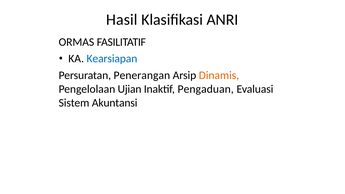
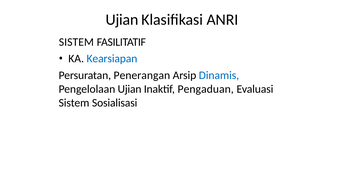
Hasil: Hasil -> Ujian (122, 20)
ORMAS: ORMAS -> SISTEM (76, 42)
Dinamis colour: orange -> blue (219, 75)
Akuntansi: Akuntansi -> Sosialisasi (115, 103)
